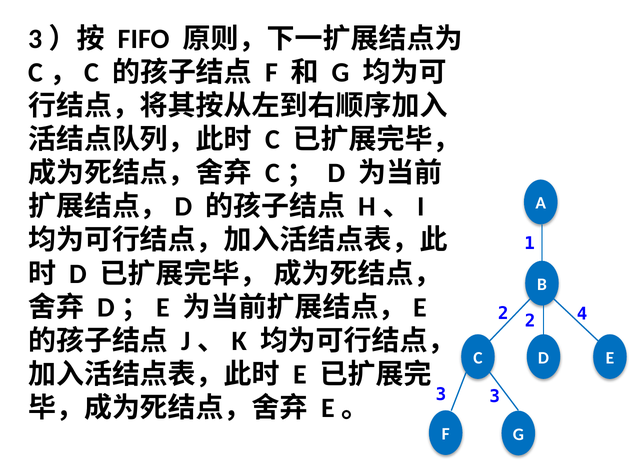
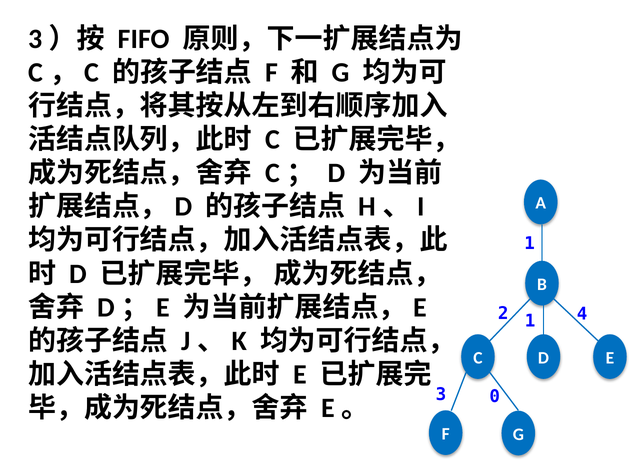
2 2: 2 -> 1 (530, 321)
3 3: 3 -> 0 (495, 396)
